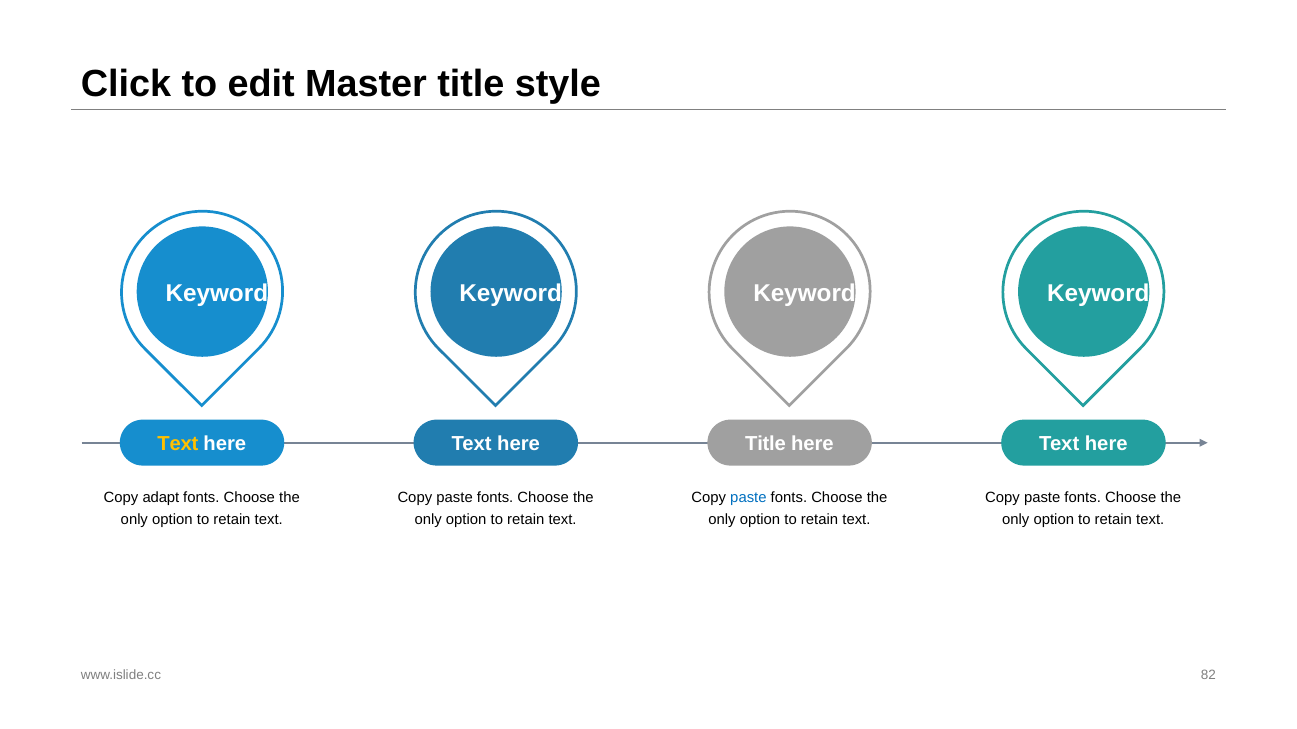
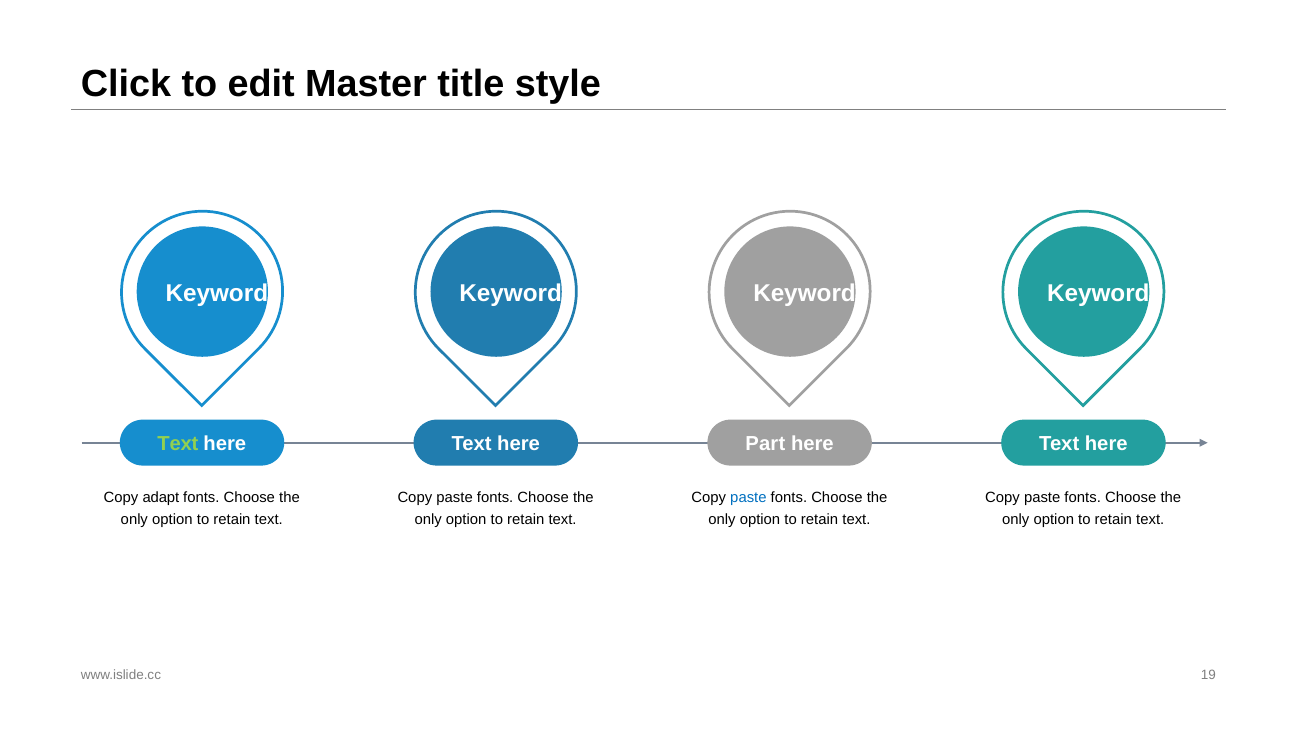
Text colour: yellow -> light green (178, 444)
Title: Title -> Part (765, 444)
82: 82 -> 19 (1208, 676)
